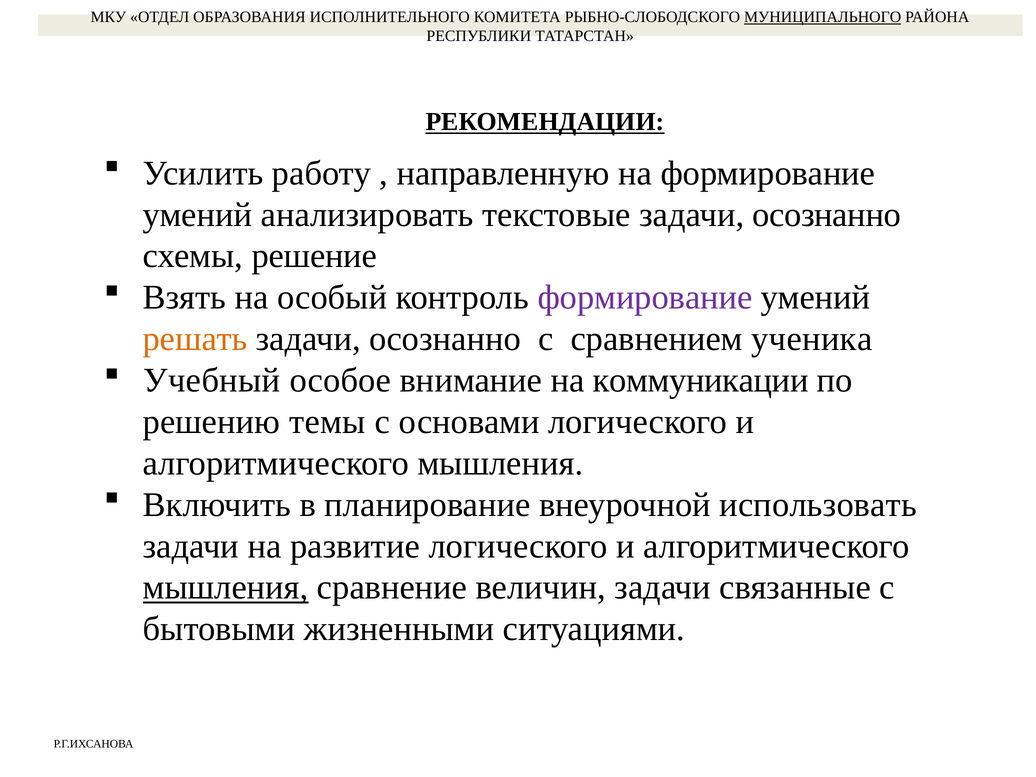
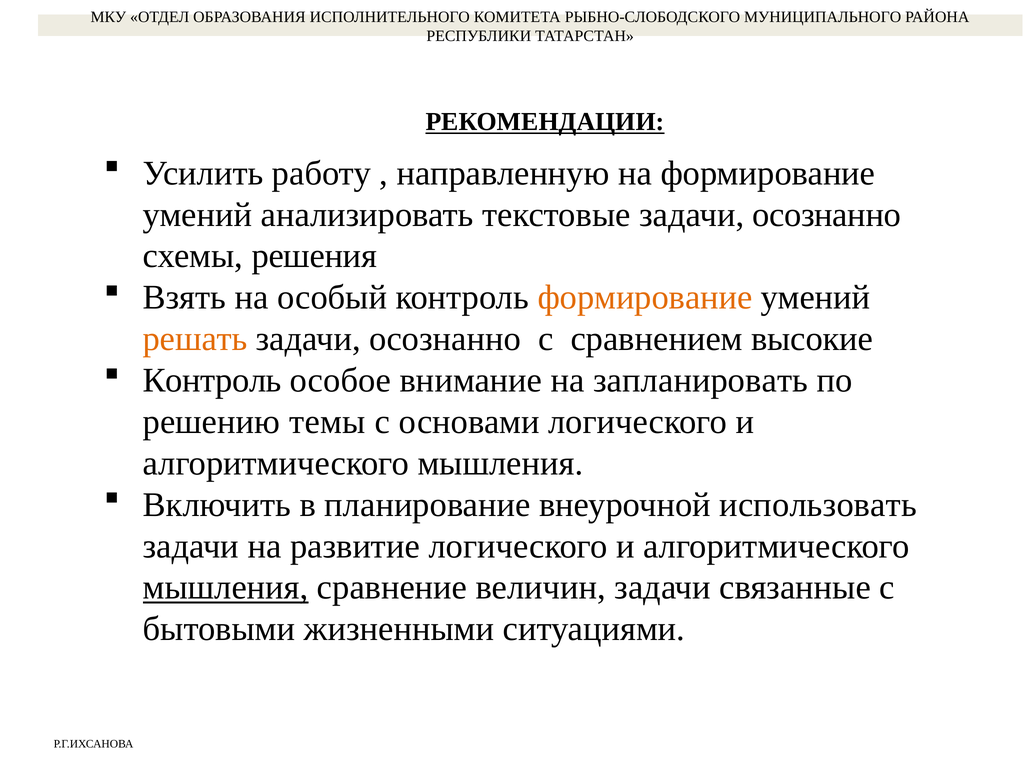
МУНИЦИПАЛЬНОГО underline: present -> none (823, 17)
решение: решение -> решения (314, 256)
формирование colour: purple -> orange (645, 297)
ученика: ученика -> высокие (812, 339)
Учебный: Учебный -> Контроль (212, 380)
коммуникации: коммуникации -> запланировать (701, 380)
